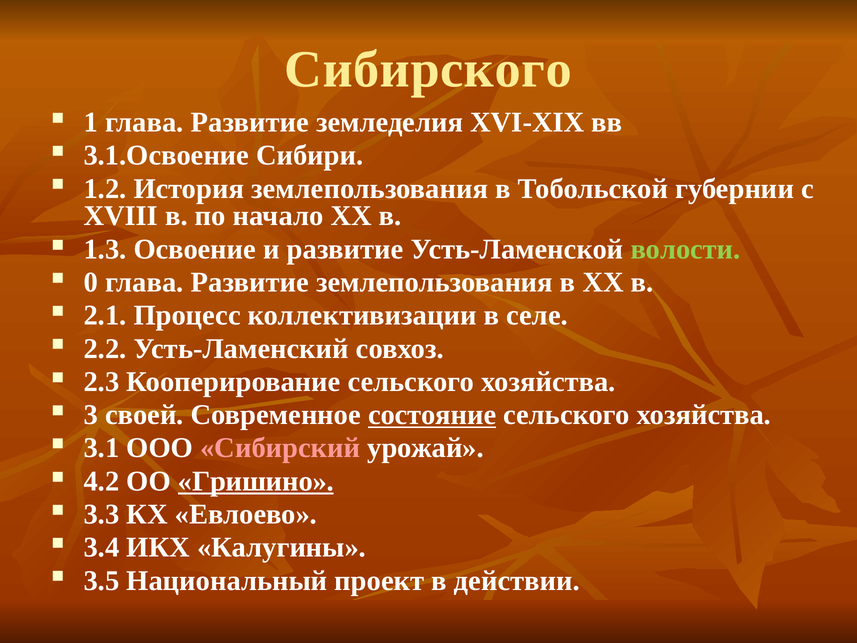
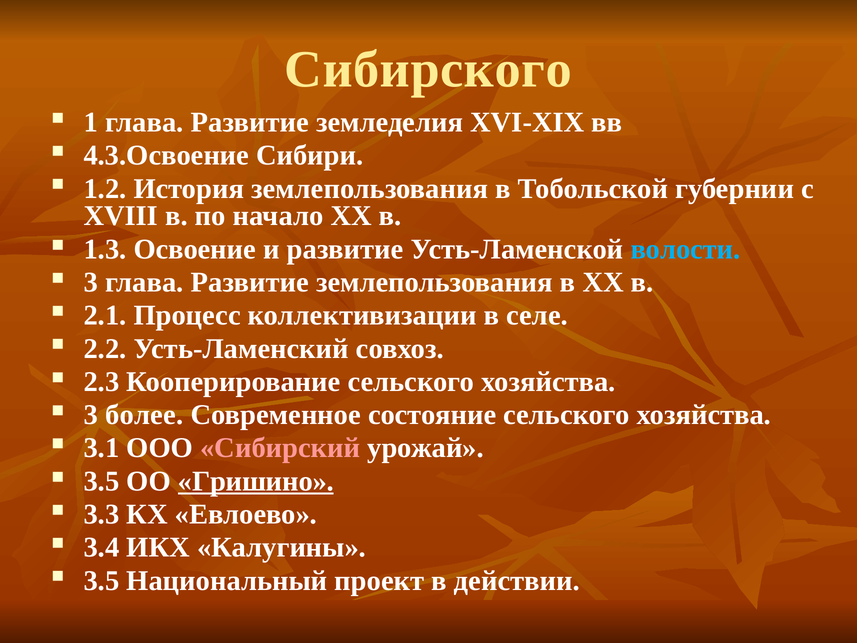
3.1.Освоение: 3.1.Освоение -> 4.3.Освоение (166, 155)
волости colour: light green -> light blue (686, 249)
0: 0 -> 3 (91, 282)
своей: своей -> более (144, 415)
состояние underline: present -> none (432, 415)
4.2: 4.2 -> 3.5 (101, 481)
